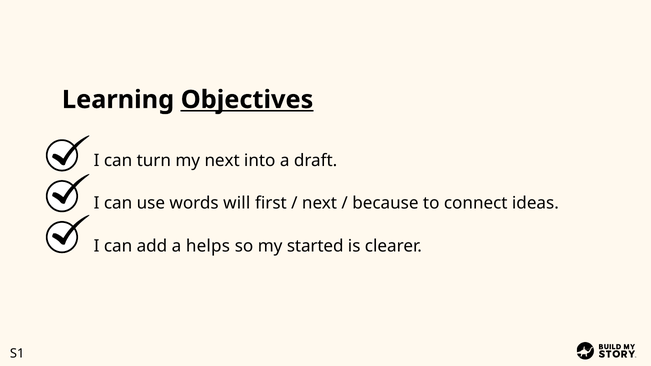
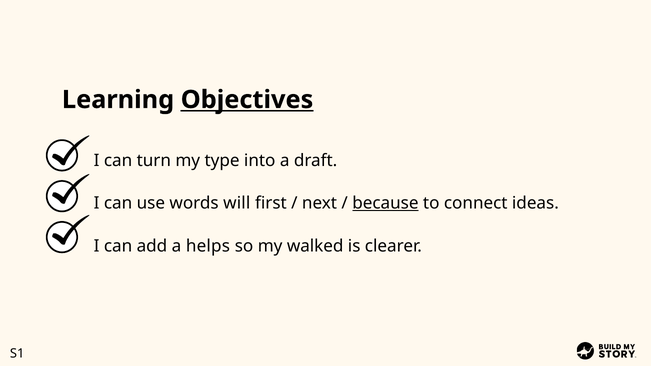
my next: next -> type (222, 161)
because underline: none -> present (385, 203)
started: started -> walked (315, 246)
